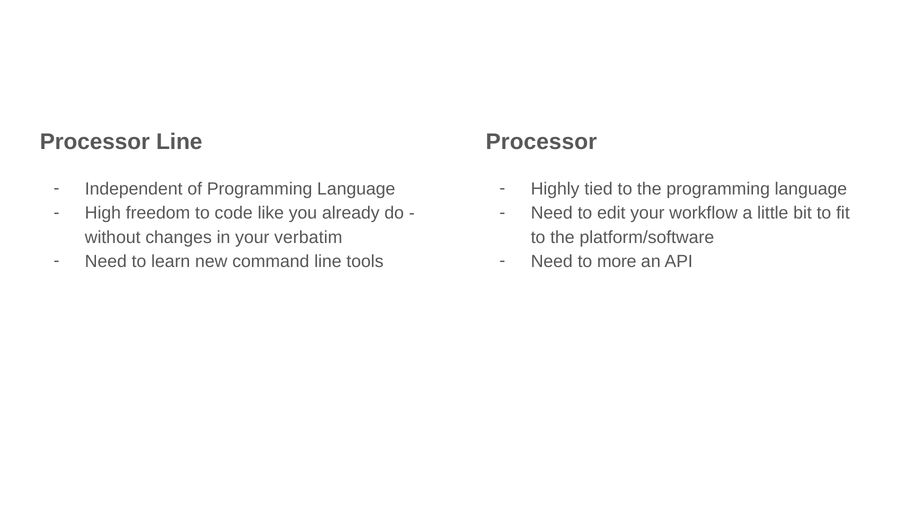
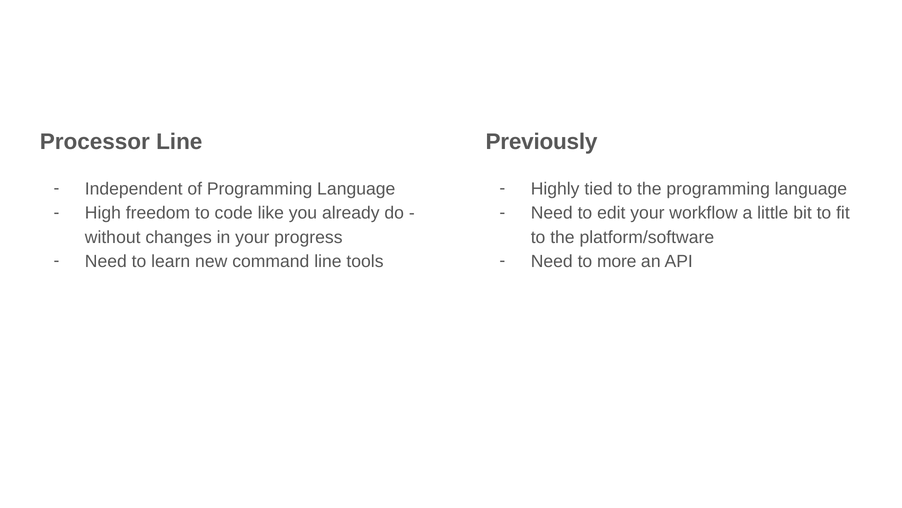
Processor: Processor -> Previously (542, 142)
verbatim: verbatim -> progress (308, 237)
